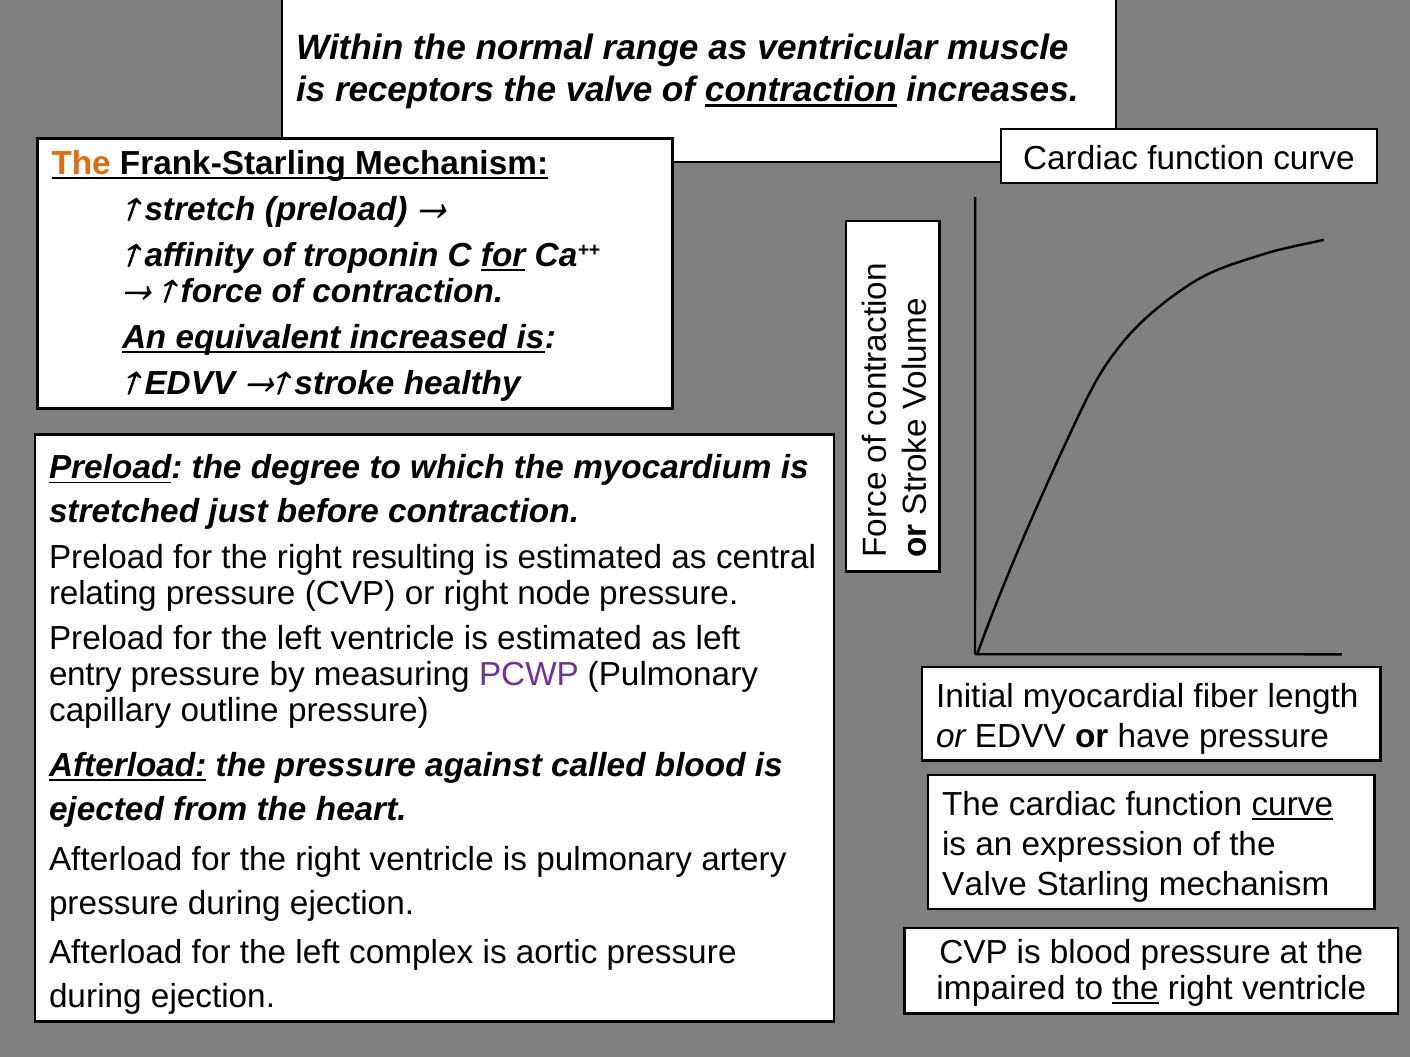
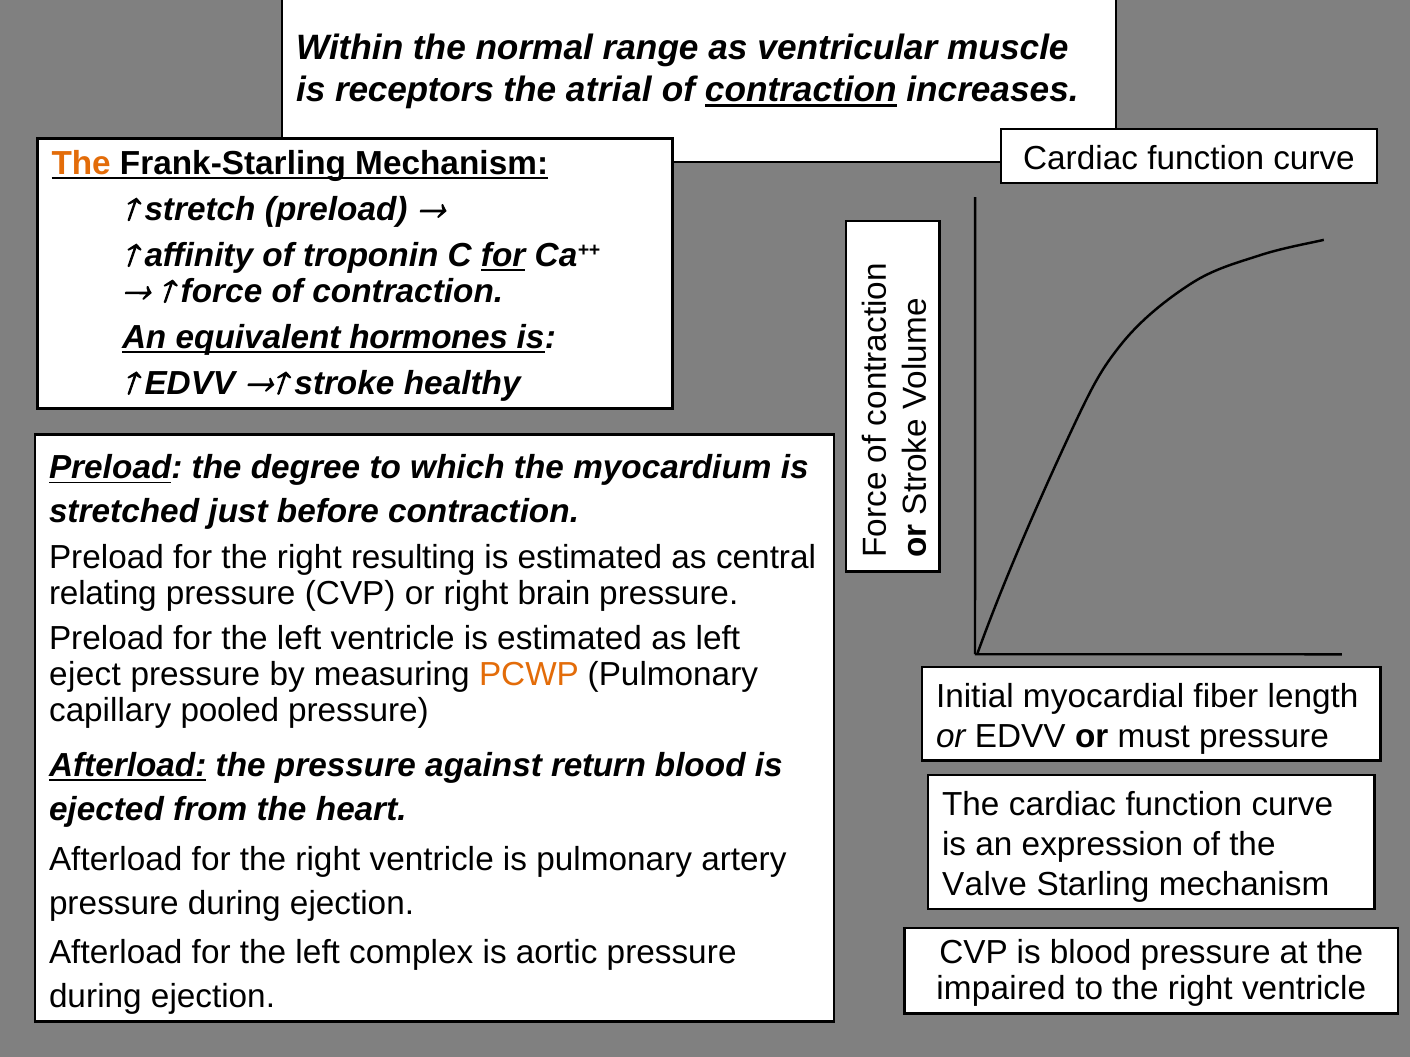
valve: valve -> atrial (609, 90)
increased: increased -> hormones (429, 338)
node: node -> brain (554, 593)
entry: entry -> eject (85, 675)
PCWP colour: purple -> orange (529, 675)
outline: outline -> pooled (230, 711)
have: have -> must (1154, 736)
called: called -> return (598, 766)
curve underline: present -> none (1292, 805)
the underline: present -> none (1135, 989)
